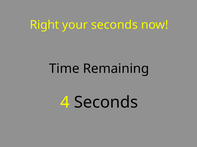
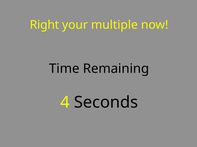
your seconds: seconds -> multiple (114, 25)
